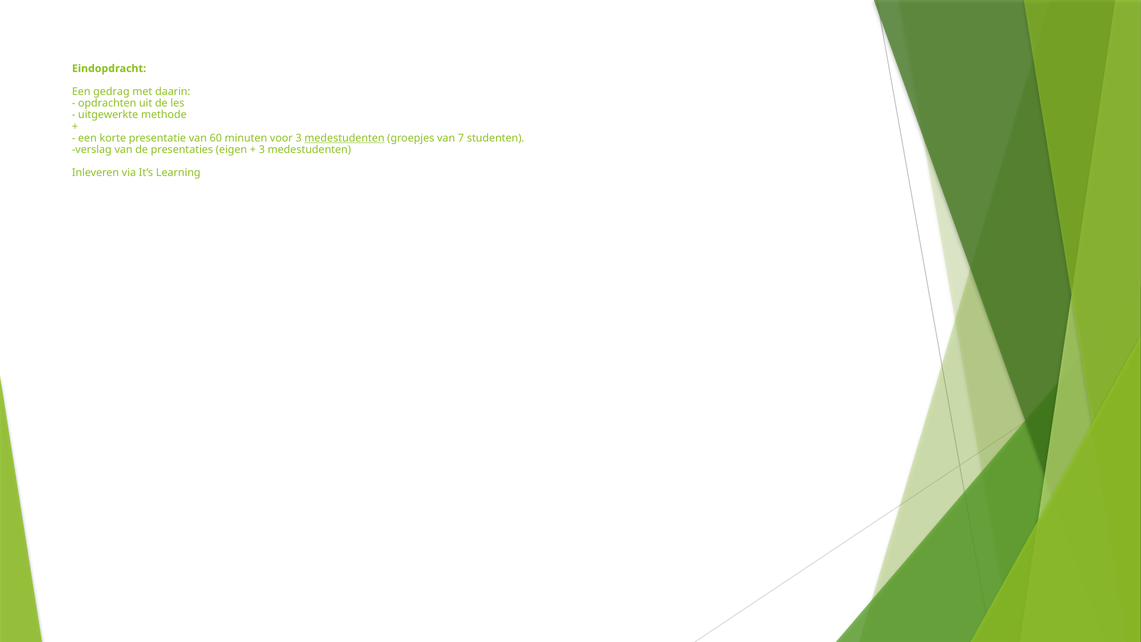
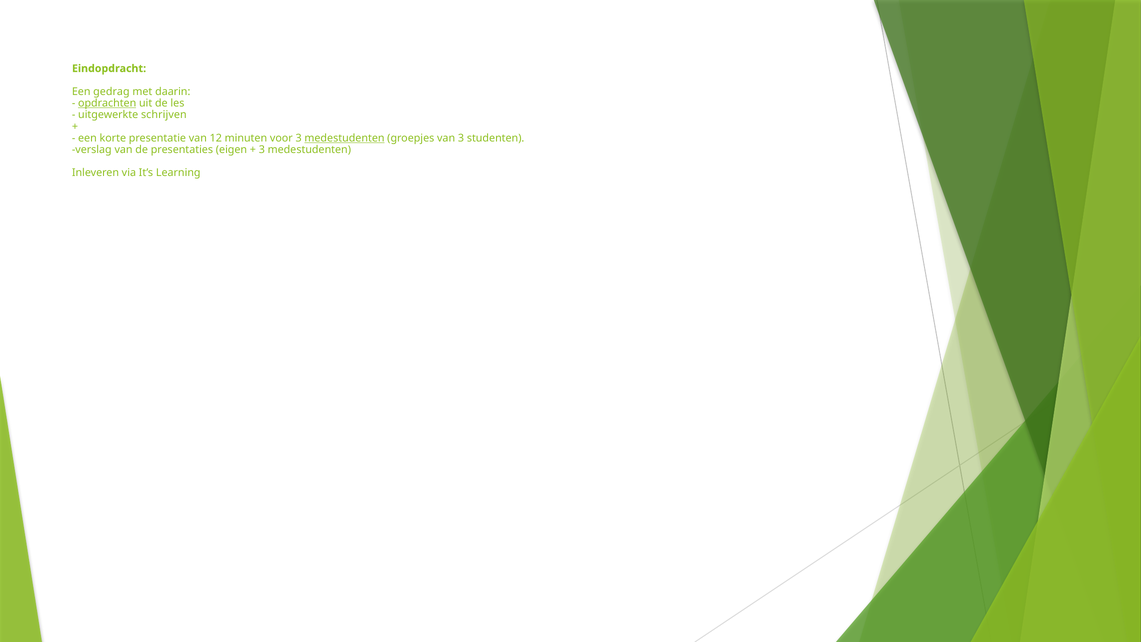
opdrachten underline: none -> present (107, 103)
methode: methode -> schrijven (164, 115)
60: 60 -> 12 (216, 138)
van 7: 7 -> 3 (461, 138)
